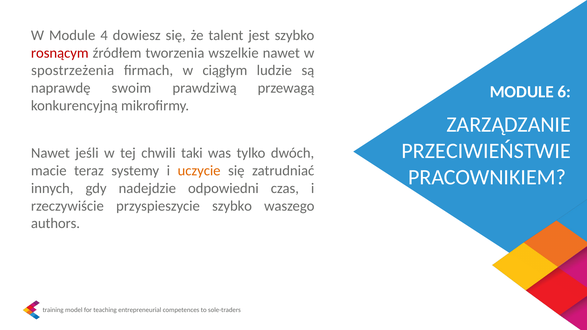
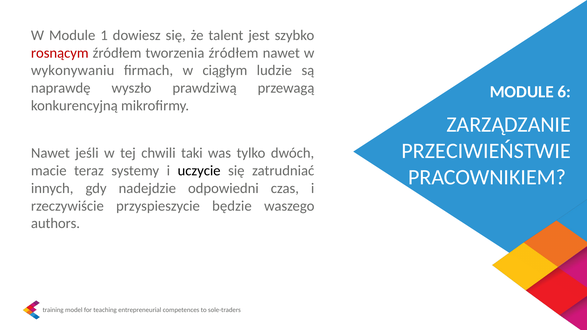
4: 4 -> 1 (104, 35)
tworzenia wszelkie: wszelkie -> źródłem (233, 53)
spostrzeżenia: spostrzeżenia -> wykonywaniu (73, 70)
swoim: swoim -> wyszło (132, 88)
uczycie colour: orange -> black (199, 171)
przyspieszycie szybko: szybko -> będzie (232, 206)
